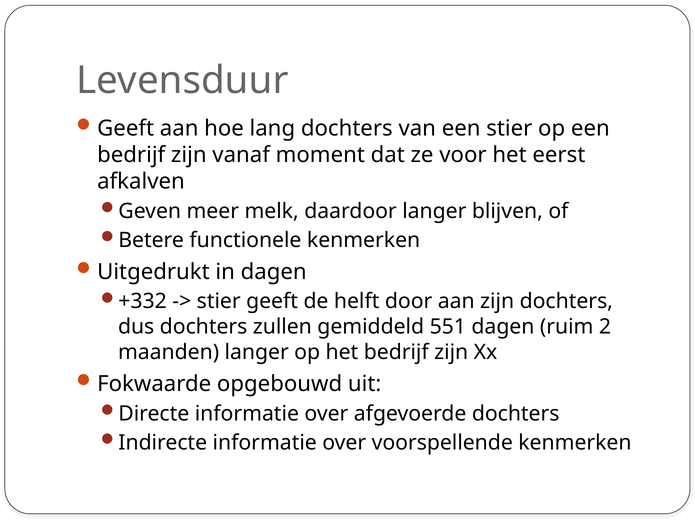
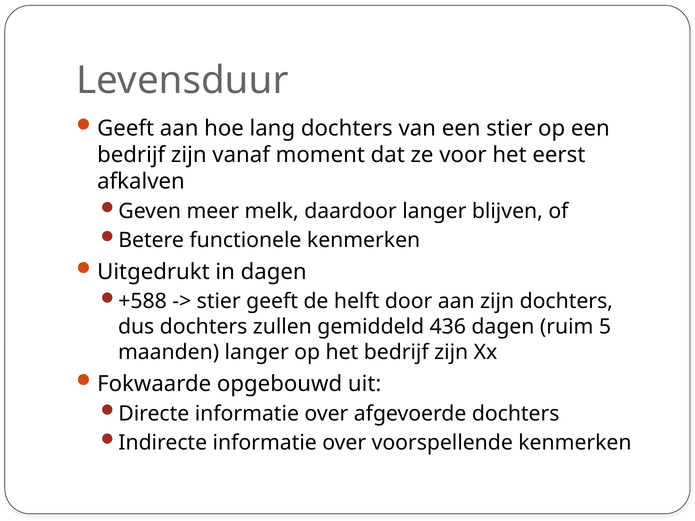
+332: +332 -> +588 (143, 302)
551: 551 -> 436 (448, 327)
2: 2 -> 5 (605, 327)
